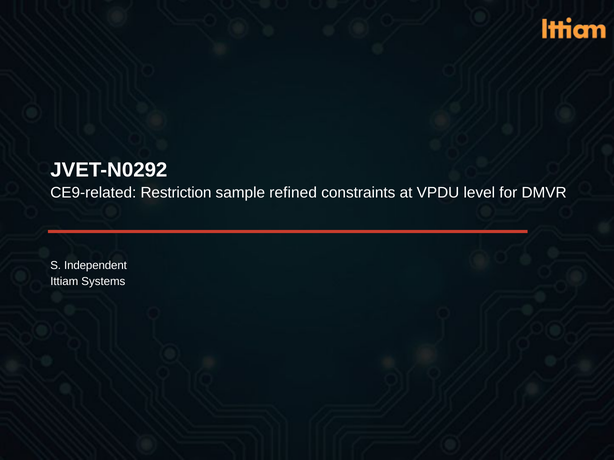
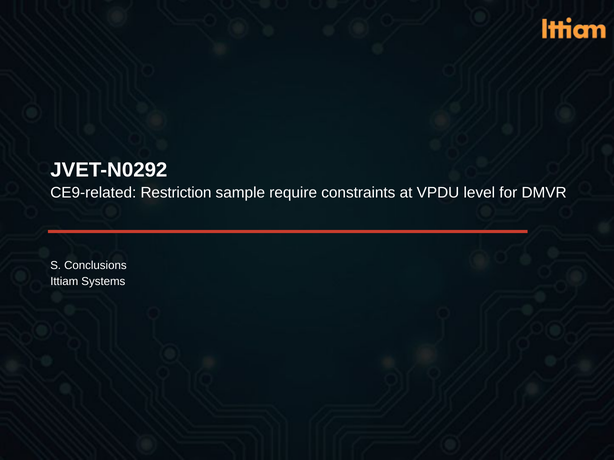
refined: refined -> require (293, 193)
Independent: Independent -> Conclusions (95, 266)
